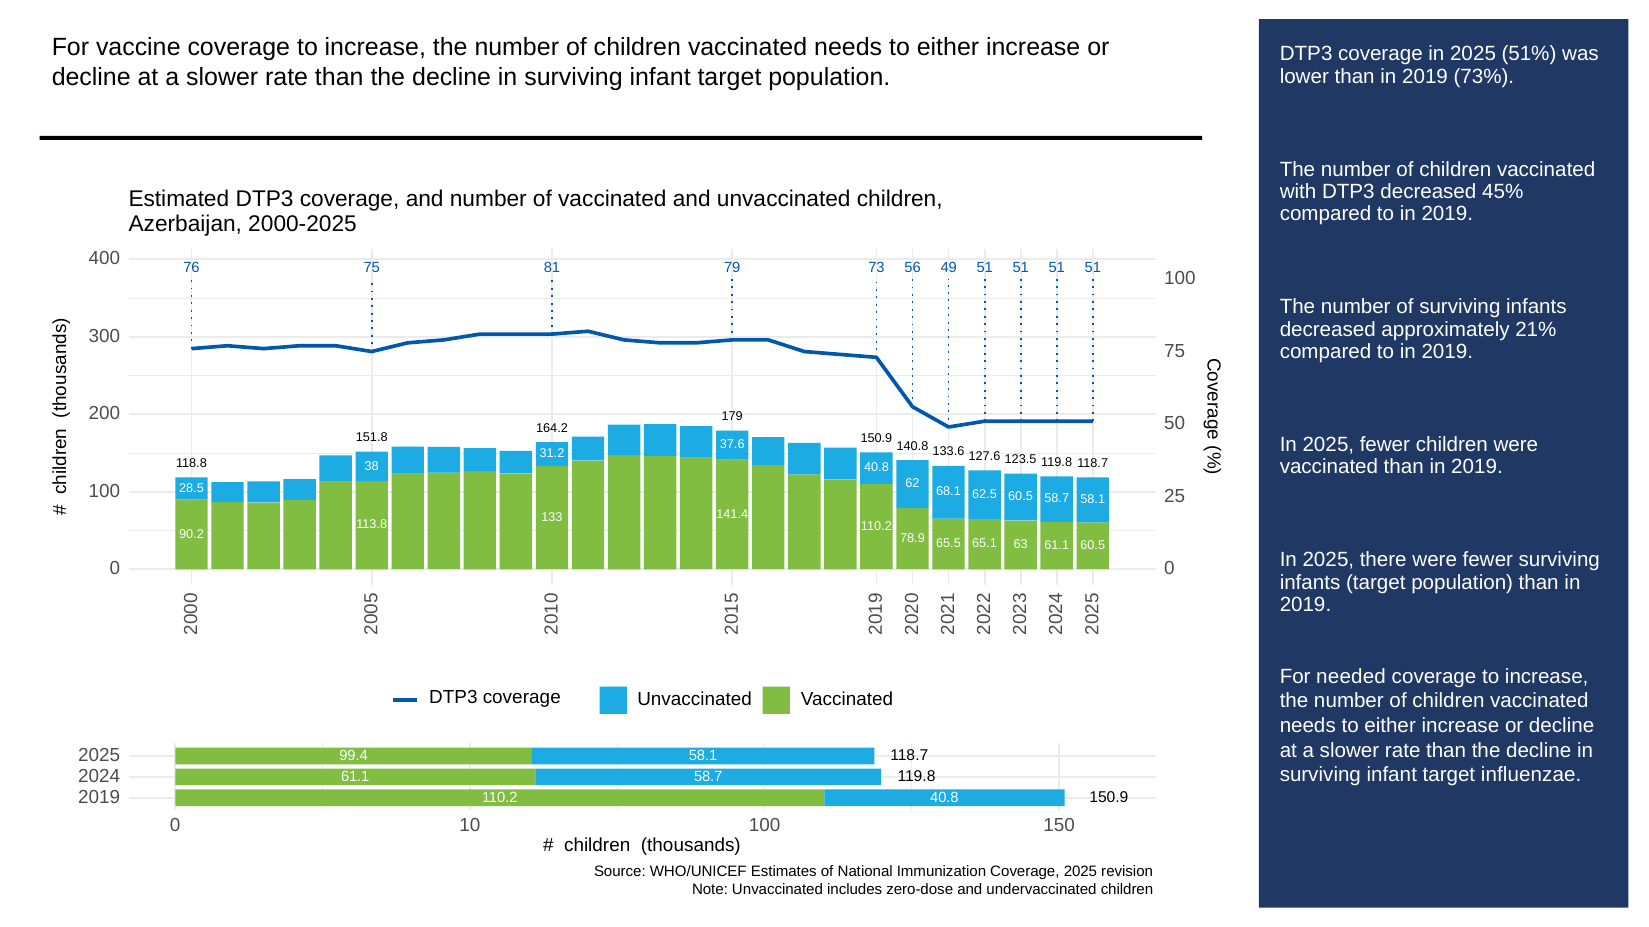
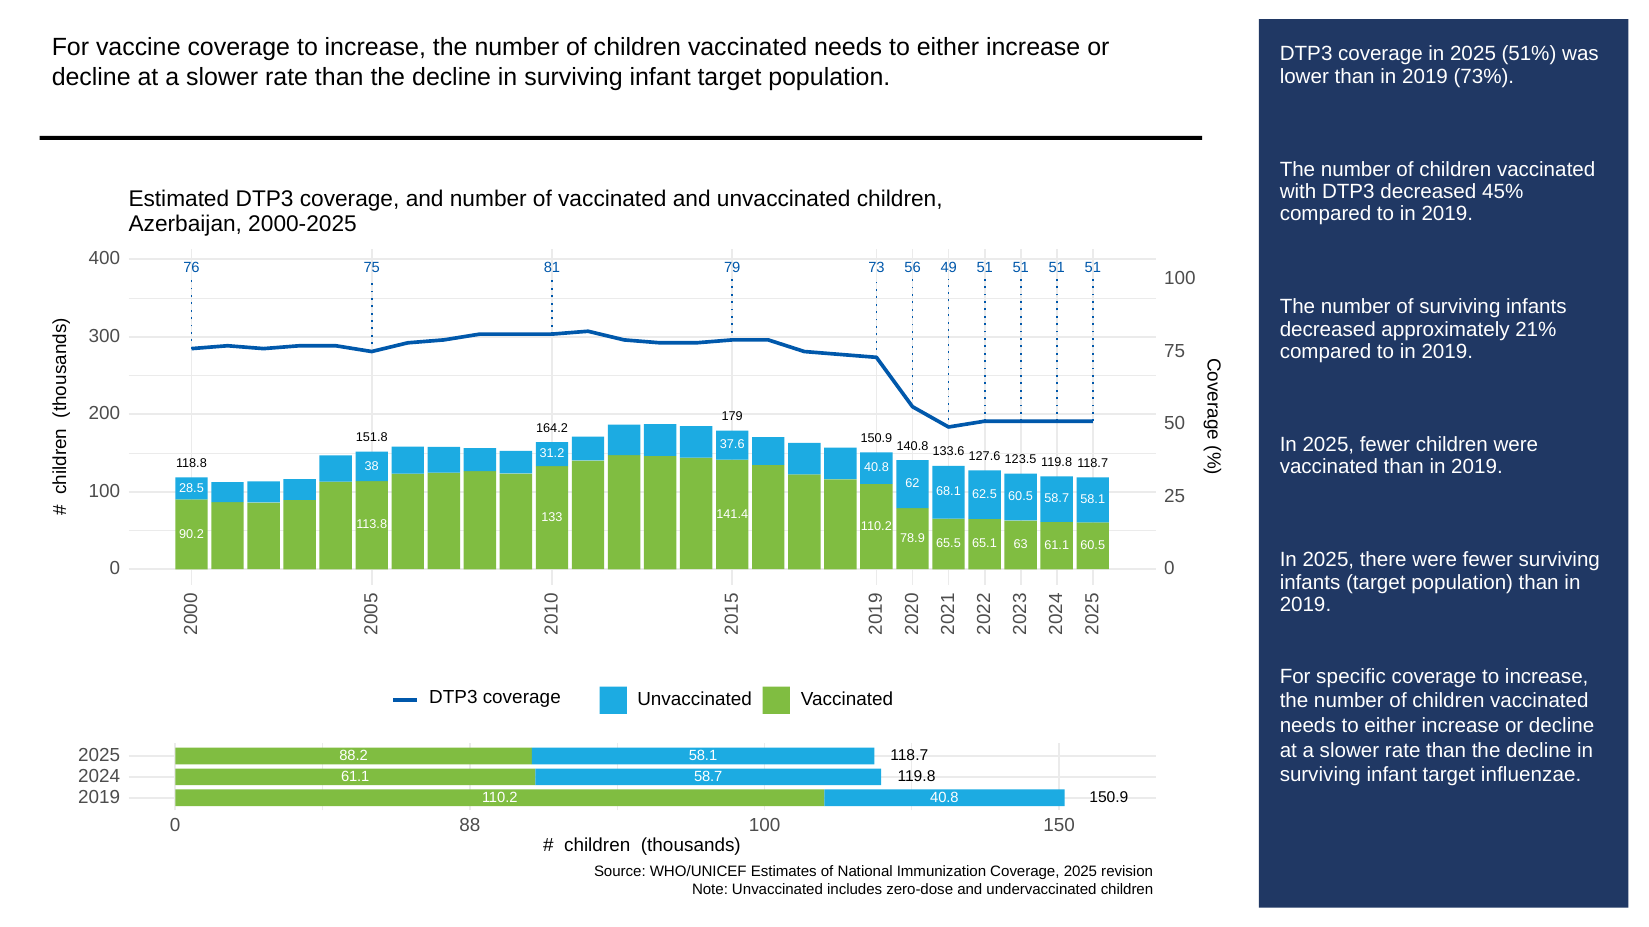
needed: needed -> specific (1351, 677)
99.4: 99.4 -> 88.2 (354, 756)
10: 10 -> 88 (470, 825)
